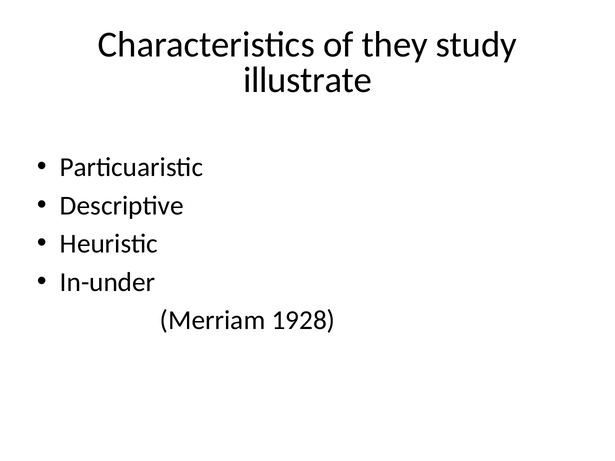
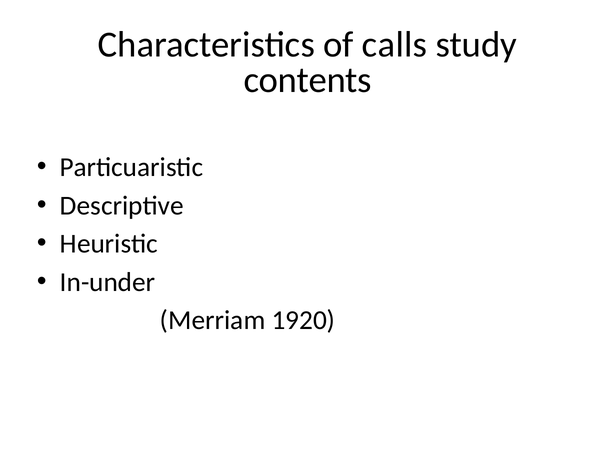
they: they -> calls (395, 45)
illustrate: illustrate -> contents (308, 80)
1928: 1928 -> 1920 (303, 321)
